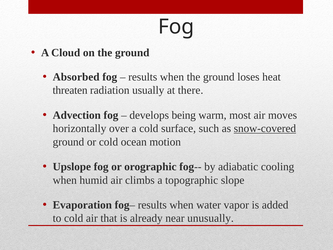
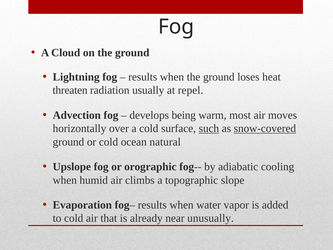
Absorbed: Absorbed -> Lightning (76, 77)
there: there -> repel (191, 90)
such underline: none -> present (209, 128)
motion: motion -> natural (165, 142)
